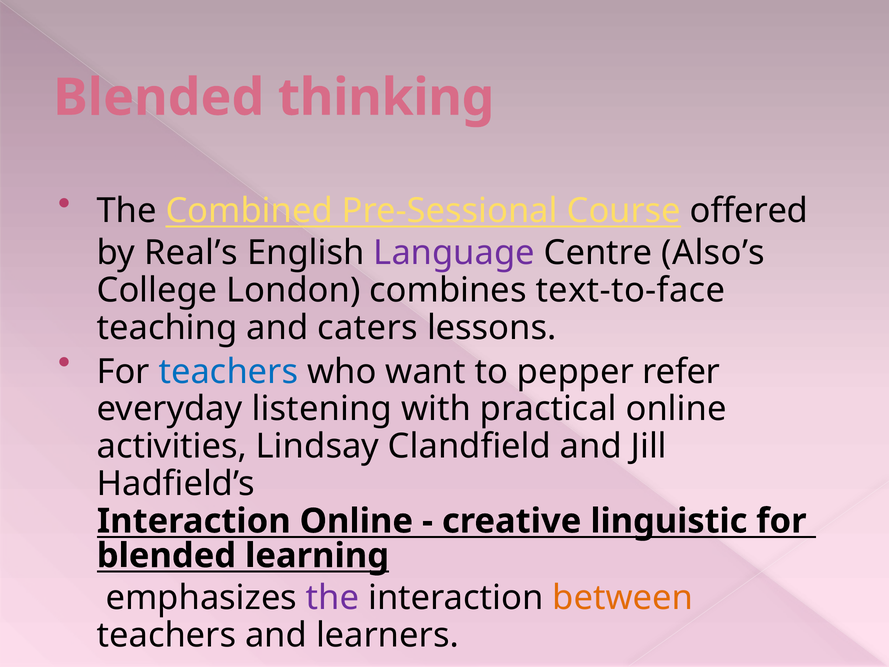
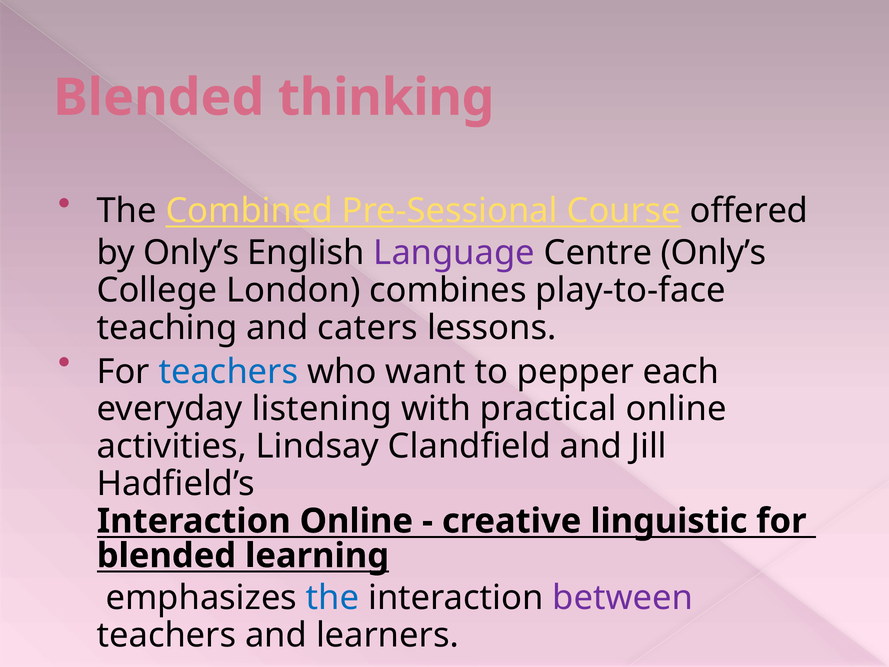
by Real’s: Real’s -> Only’s (191, 253)
Centre Also’s: Also’s -> Only’s (714, 253)
text-to-face: text-to-face -> play-to-face (631, 290)
refer: refer -> each (681, 372)
the colour: purple -> blue (333, 598)
between colour: orange -> purple (623, 598)
